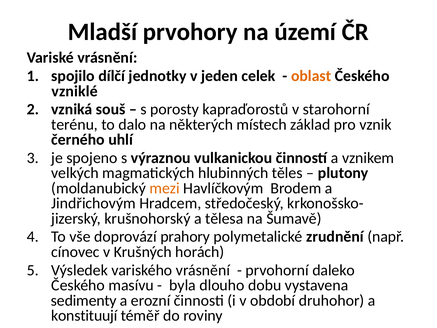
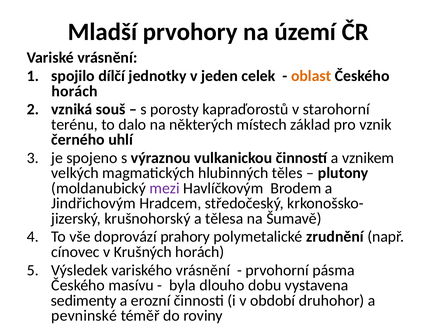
vzniklé: vzniklé -> horách (75, 91)
mezi colour: orange -> purple (165, 188)
daleko: daleko -> pásma (334, 270)
konstituují: konstituují -> pevninské (84, 315)
